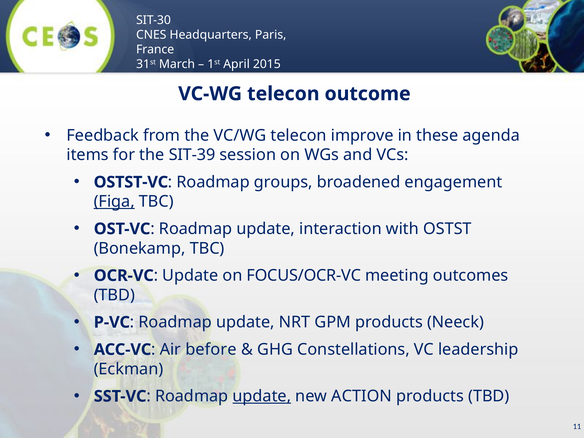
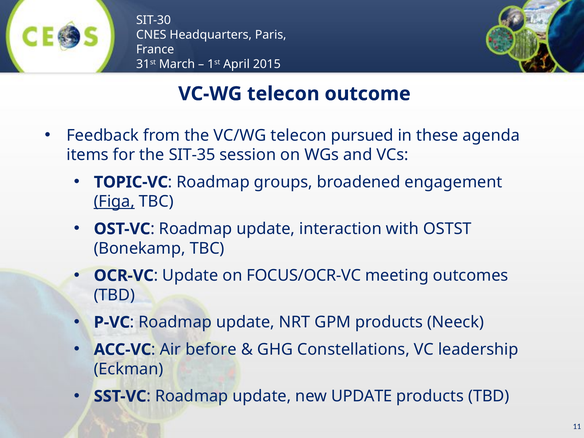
improve: improve -> pursued (362, 135)
SIT-39: SIT-39 -> SIT-35 (192, 155)
OSTST-VC: OSTST-VC -> TOPIC-VC (131, 182)
update underline: present -> none (262, 396)
new ACTION: ACTION -> UPDATE (362, 396)
